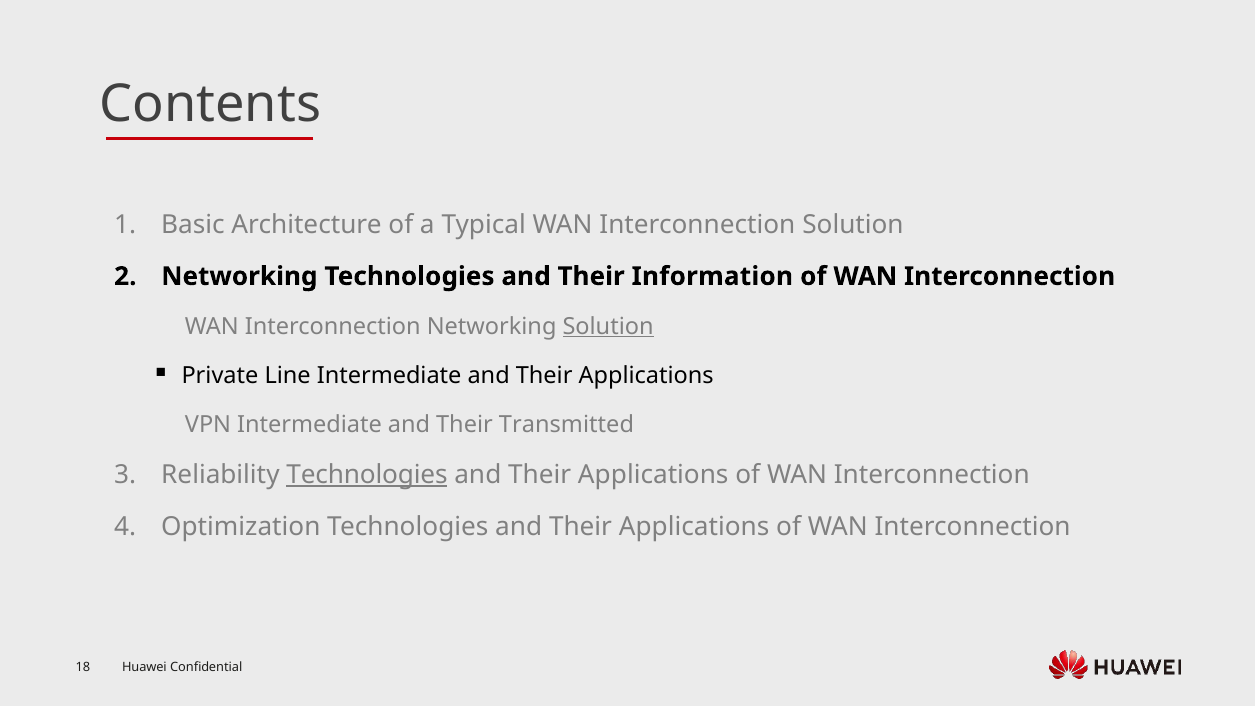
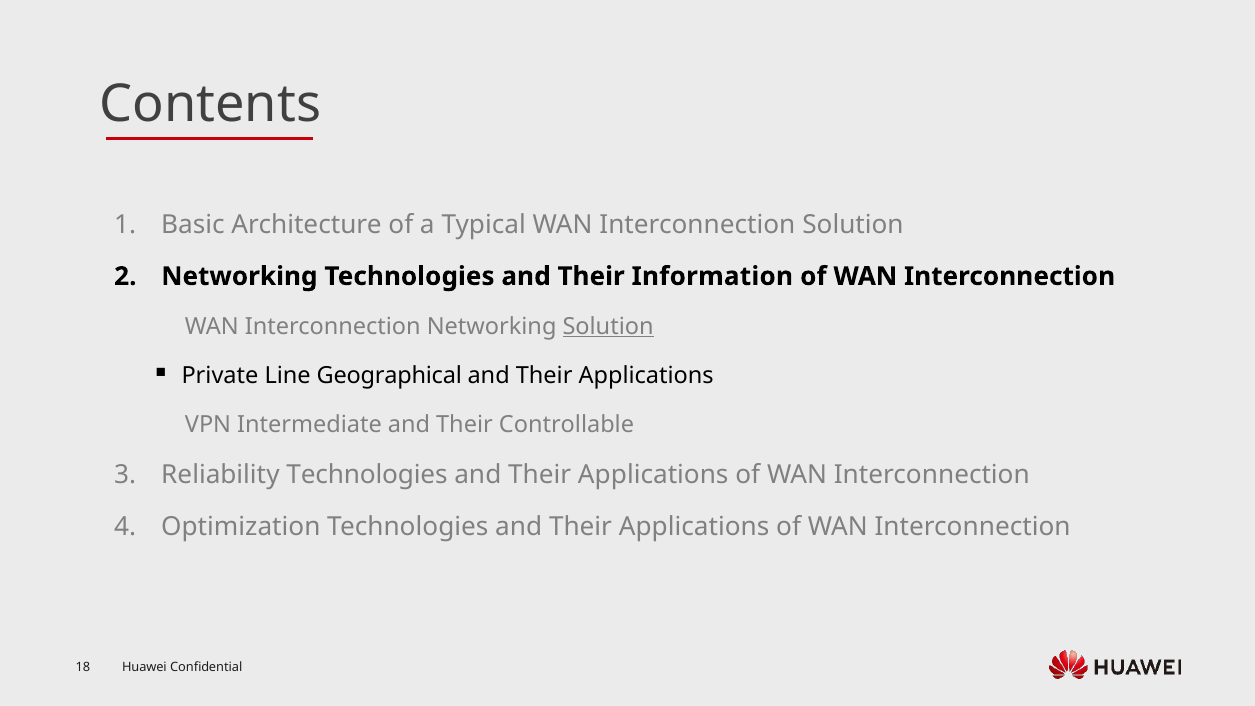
Line Intermediate: Intermediate -> Geographical (389, 376)
Transmitted: Transmitted -> Controllable (566, 424)
Technologies underline: present -> none (367, 475)
